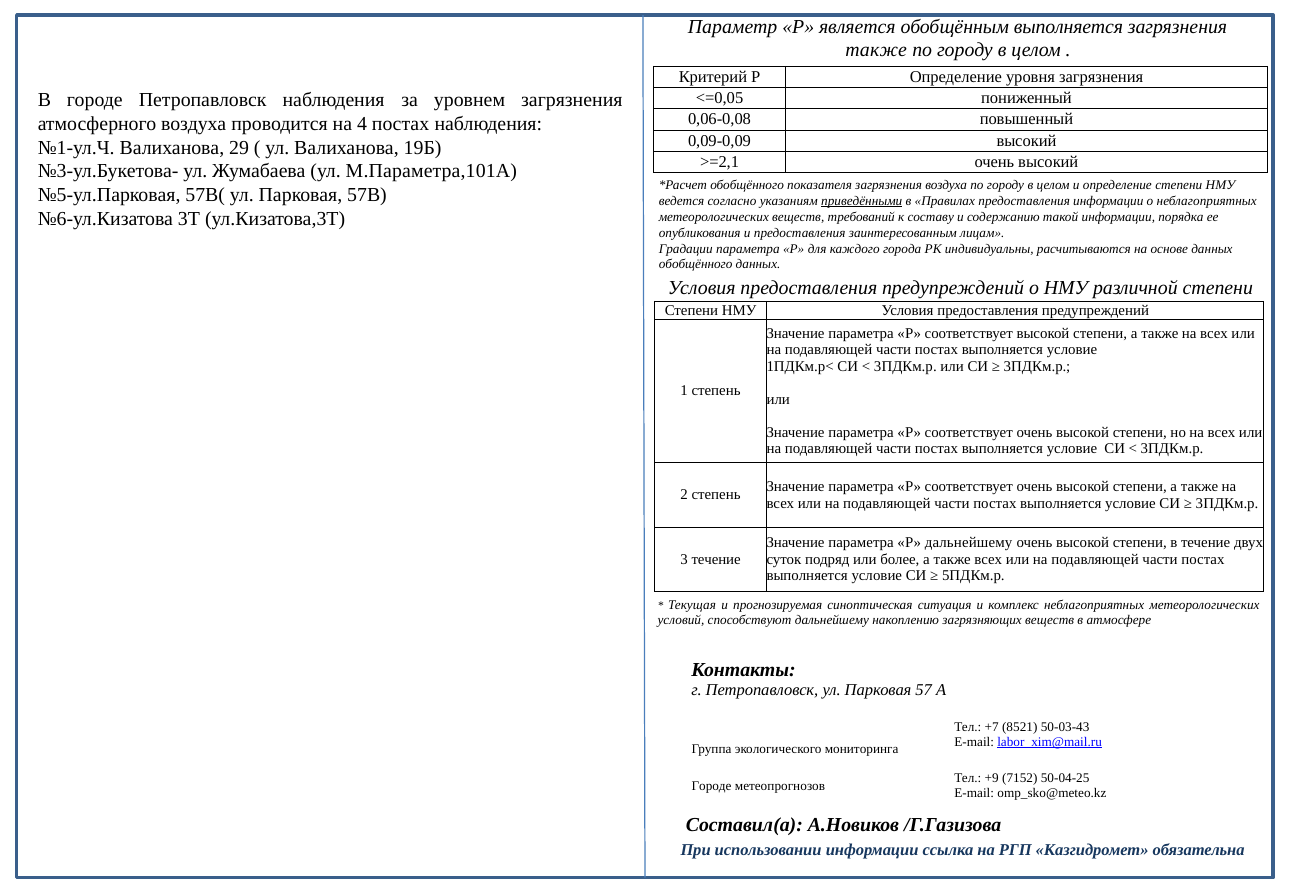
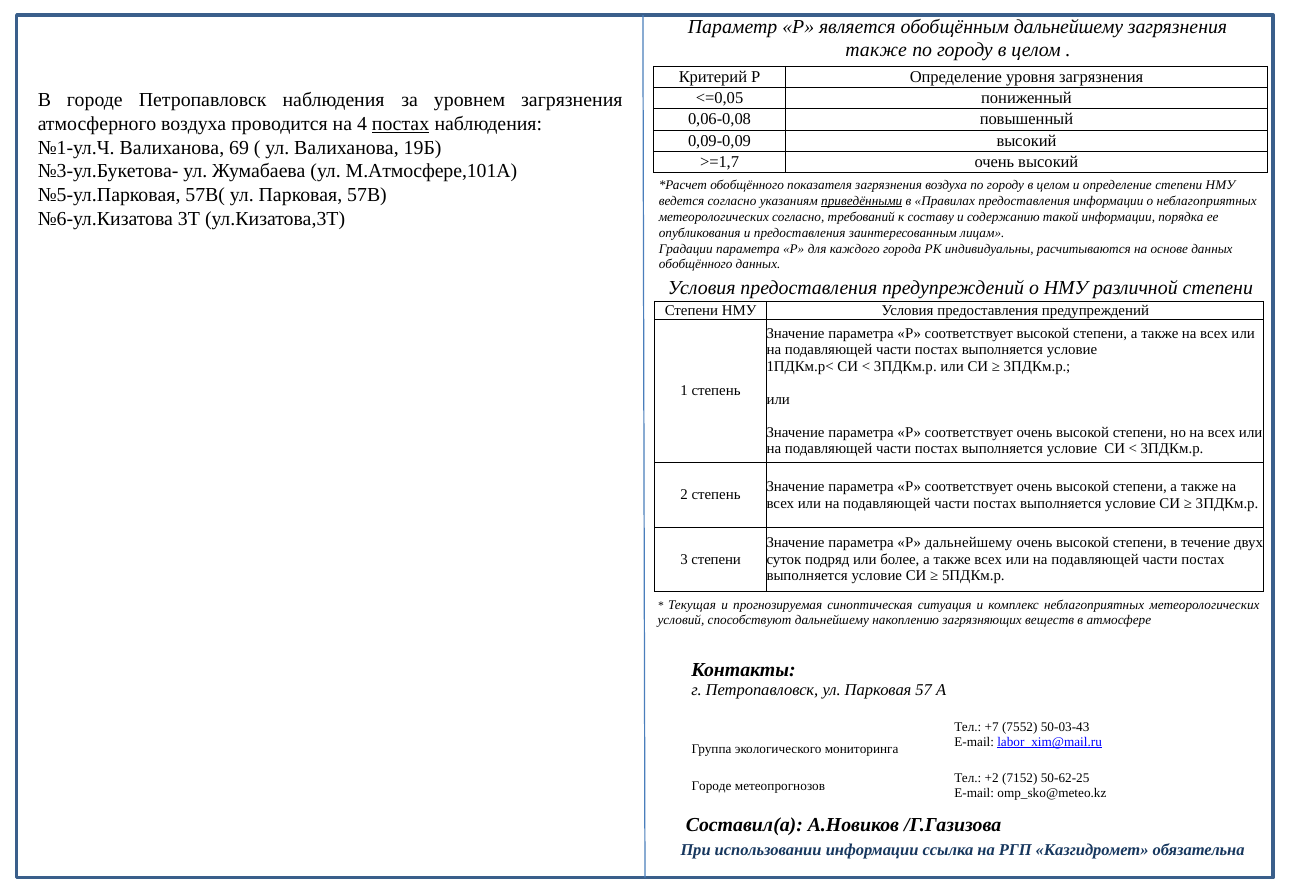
обобщённым выполняется: выполняется -> дальнейшему (1068, 27)
постах underline: none -> present (401, 124)
29: 29 -> 69 (239, 148)
>=2,1: >=2,1 -> >=1,7 (720, 162)
М.Параметра,101А: М.Параметра,101А -> М.Атмосфере,101А (431, 171)
метеорологических веществ: веществ -> согласно (798, 217)
3 течение: течение -> степени (716, 559)
8521: 8521 -> 7552 (1020, 727)
+9: +9 -> +2 (992, 779)
50-04-25: 50-04-25 -> 50-62-25 (1065, 779)
